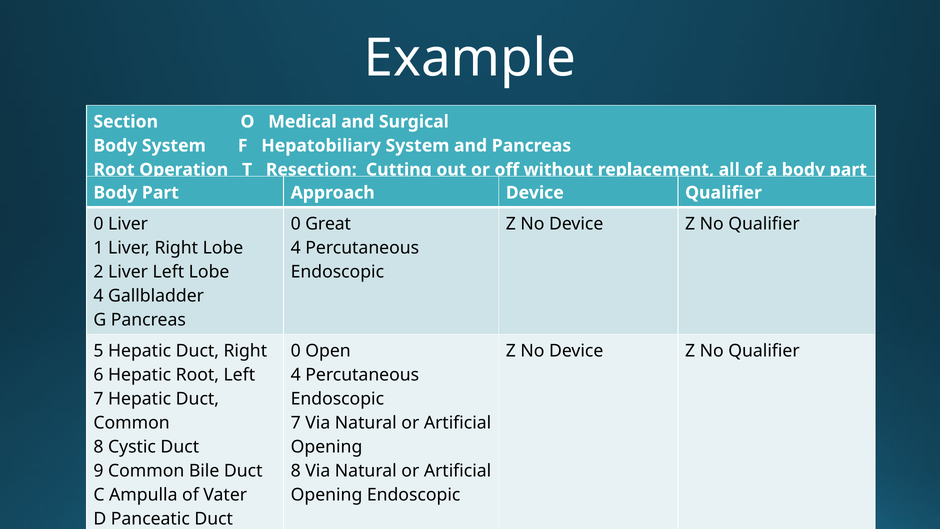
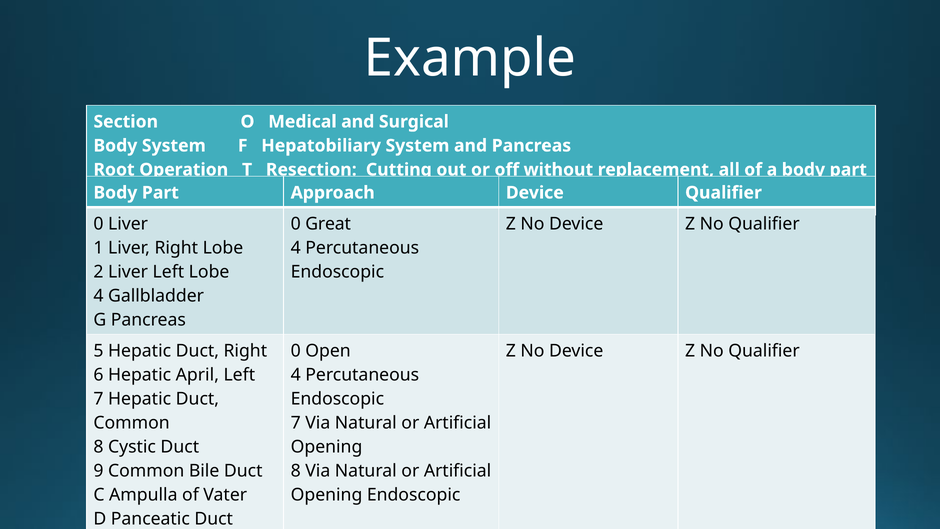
Hepatic Root: Root -> April (197, 375)
